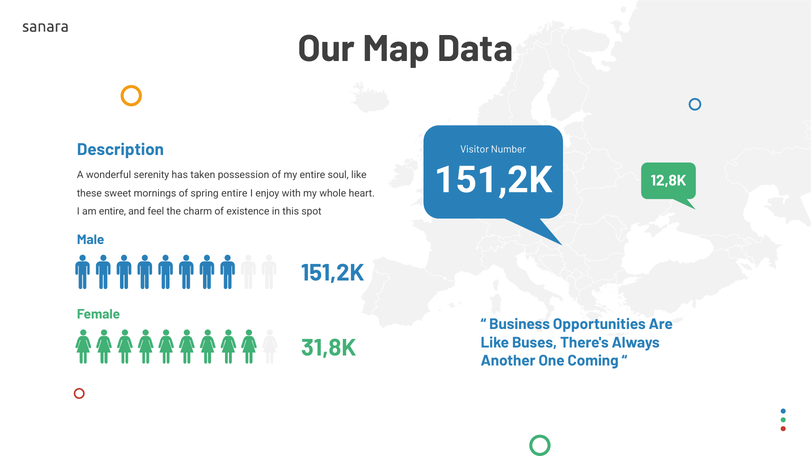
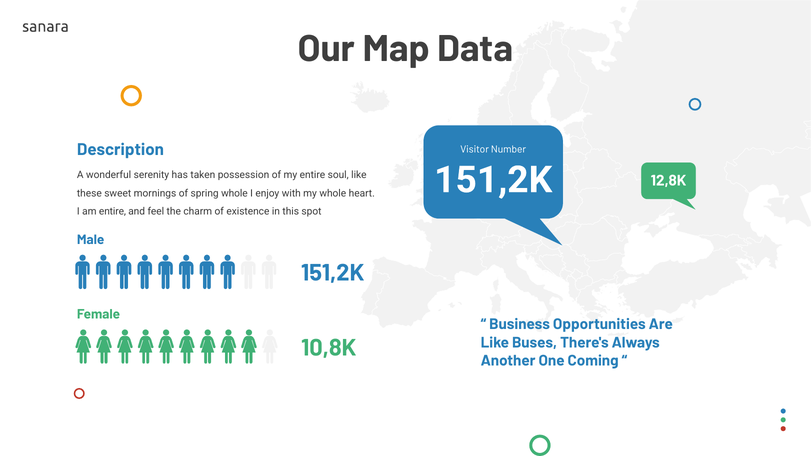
spring entire: entire -> whole (234, 193)
31,8K: 31,8K -> 10,8K (329, 348)
